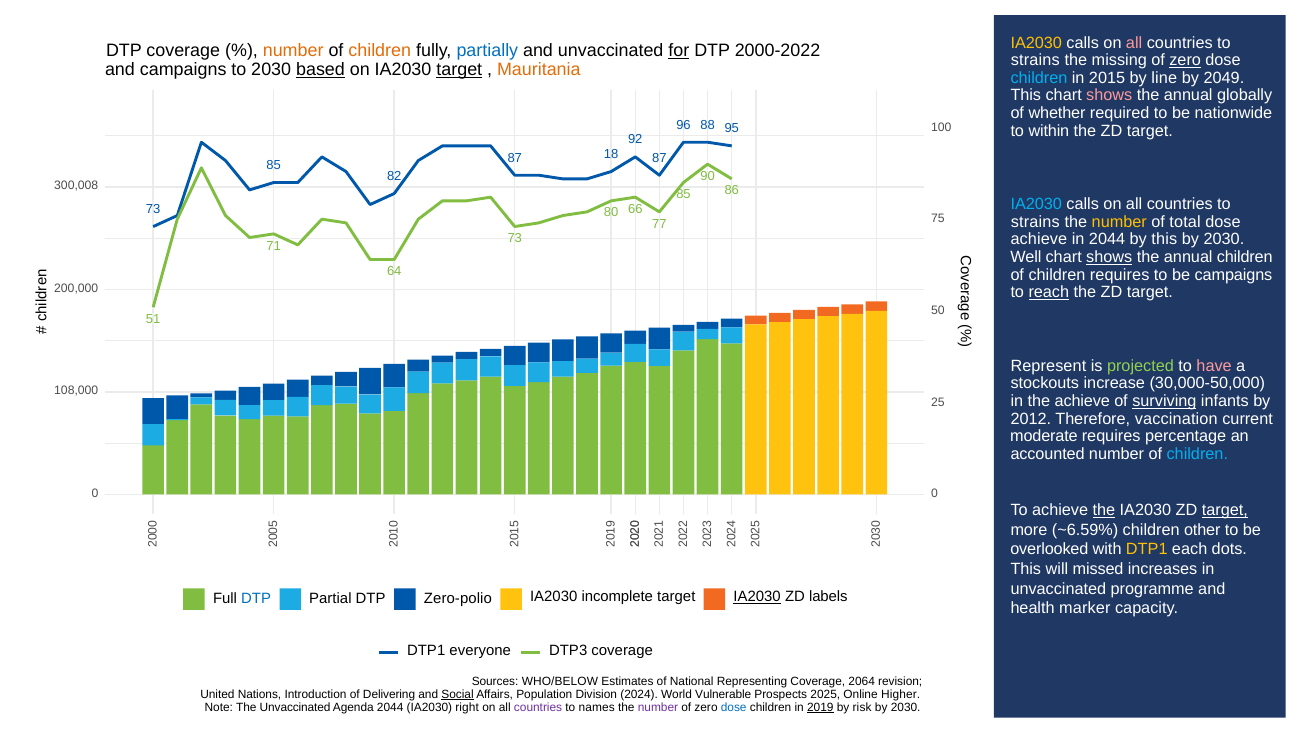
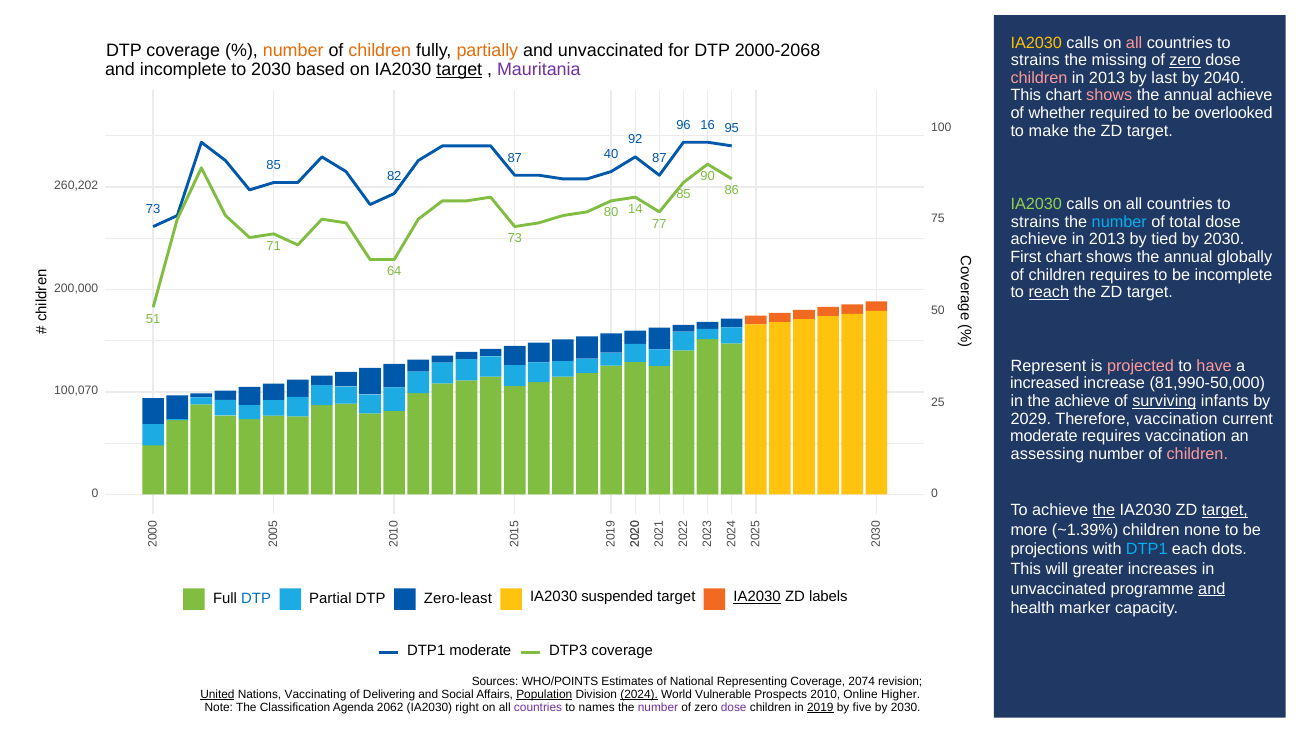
partially colour: blue -> orange (487, 50)
for underline: present -> none (679, 50)
2000-2022: 2000-2022 -> 2000-2068 (778, 50)
and campaigns: campaigns -> incomplete (183, 70)
based underline: present -> none (320, 70)
Mauritania colour: orange -> purple (539, 70)
children colour: light blue -> pink (1039, 78)
2015: 2015 -> 2013 (1107, 78)
line: line -> last (1164, 78)
2049: 2049 -> 2040 (1224, 78)
annual globally: globally -> achieve (1245, 96)
nationwide: nationwide -> overlooked (1234, 113)
88: 88 -> 16 (708, 125)
within: within -> make (1049, 131)
18: 18 -> 40 (611, 154)
300,008: 300,008 -> 260,202 (76, 185)
IA2030 colour: light blue -> light green (1036, 204)
66: 66 -> 14 (635, 209)
number colour: yellow -> light blue (1119, 222)
2044: 2044 -> 2013 (1107, 239)
by this: this -> tied (1164, 239)
Well: Well -> First (1026, 257)
shows underline: present -> none (1109, 257)
annual children: children -> globally (1245, 257)
be campaigns: campaigns -> incomplete (1234, 275)
projected colour: light green -> pink (1140, 366)
stockouts: stockouts -> increased (1045, 383)
30,000-50,000: 30,000-50,000 -> 81,990-50,000 (1207, 383)
108,000: 108,000 -> 100,070 (76, 390)
2012: 2012 -> 2029 (1031, 418)
requires percentage: percentage -> vaccination (1186, 436)
accounted: accounted -> assessing (1047, 454)
children colour: light blue -> pink (1197, 454)
~6.59%: ~6.59% -> ~1.39% (1085, 530)
other: other -> none (1202, 530)
overlooked: overlooked -> projections (1049, 549)
DTP1 colour: yellow -> light blue (1147, 549)
missed: missed -> greater (1098, 569)
and underline: none -> present (1212, 588)
Zero-polio: Zero-polio -> Zero-least (458, 598)
incomplete: incomplete -> suspended (617, 597)
DTP1 everyone: everyone -> moderate (480, 650)
WHO/BELOW: WHO/BELOW -> WHO/POINTS (560, 681)
2064: 2064 -> 2074 (862, 681)
United underline: none -> present (217, 694)
Introduction: Introduction -> Vaccinating (315, 694)
Social underline: present -> none (458, 694)
Population underline: none -> present (544, 694)
2024 underline: none -> present (639, 694)
2025: 2025 -> 2010 (825, 694)
The Unvaccinated: Unvaccinated -> Classification (295, 707)
Agenda 2044: 2044 -> 2062 (390, 707)
dose colour: blue -> purple (734, 707)
risk: risk -> five (862, 707)
